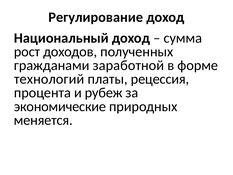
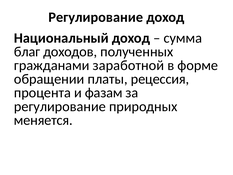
рост: рост -> благ (27, 52)
технологий: технологий -> обращении (49, 79)
рубеж: рубеж -> фазам (104, 93)
экономические: экономические -> регулирование (60, 106)
